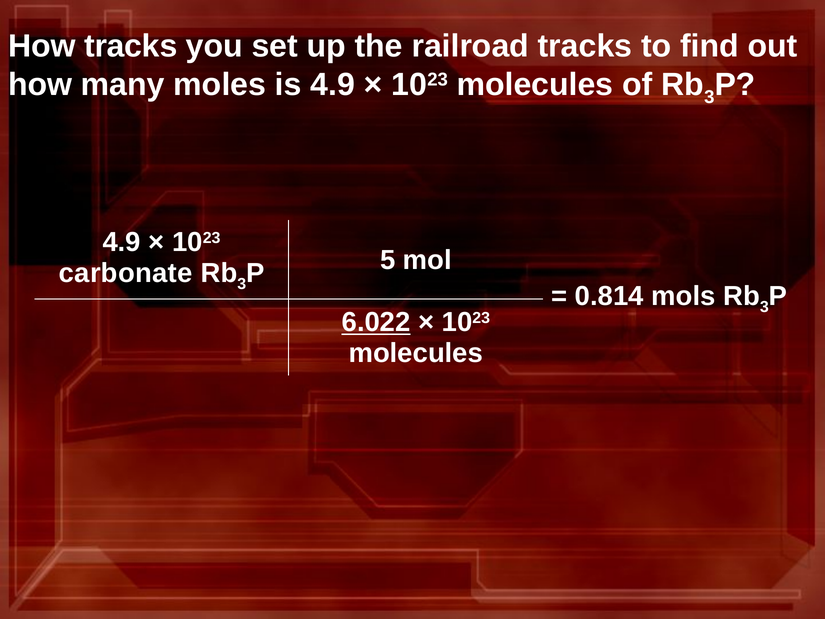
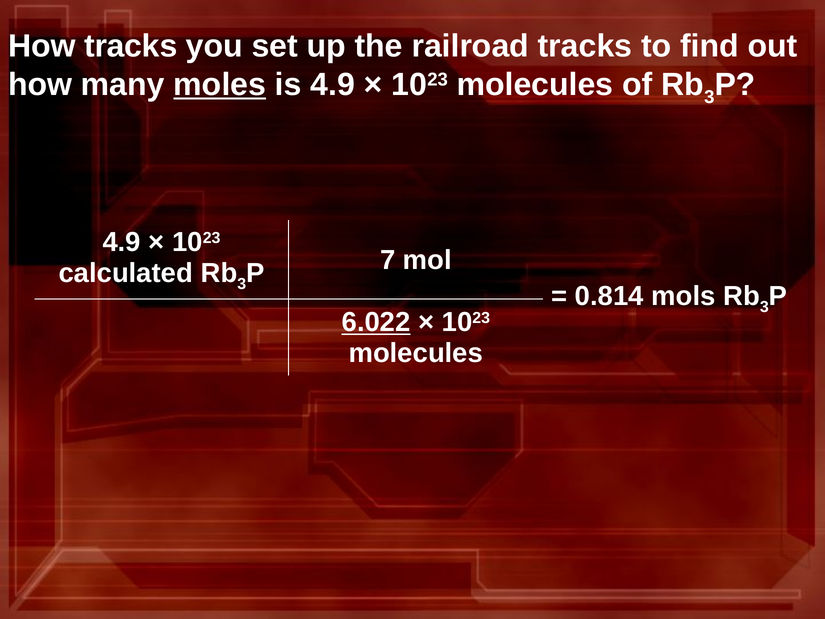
moles underline: none -> present (220, 85)
carbonate: carbonate -> calculated (126, 273)
5: 5 -> 7 (388, 260)
